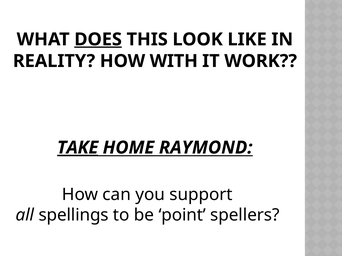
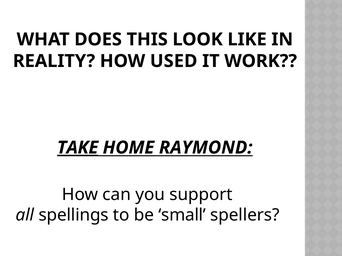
DOES underline: present -> none (98, 39)
WITH: WITH -> USED (174, 61)
point: point -> small (182, 215)
